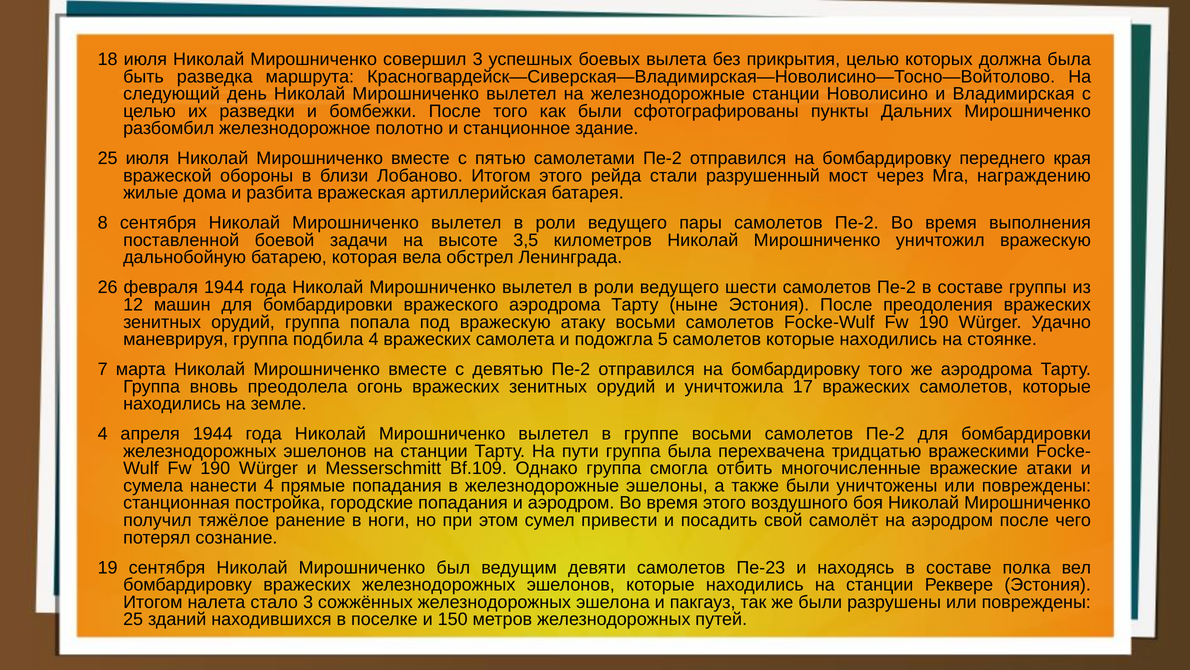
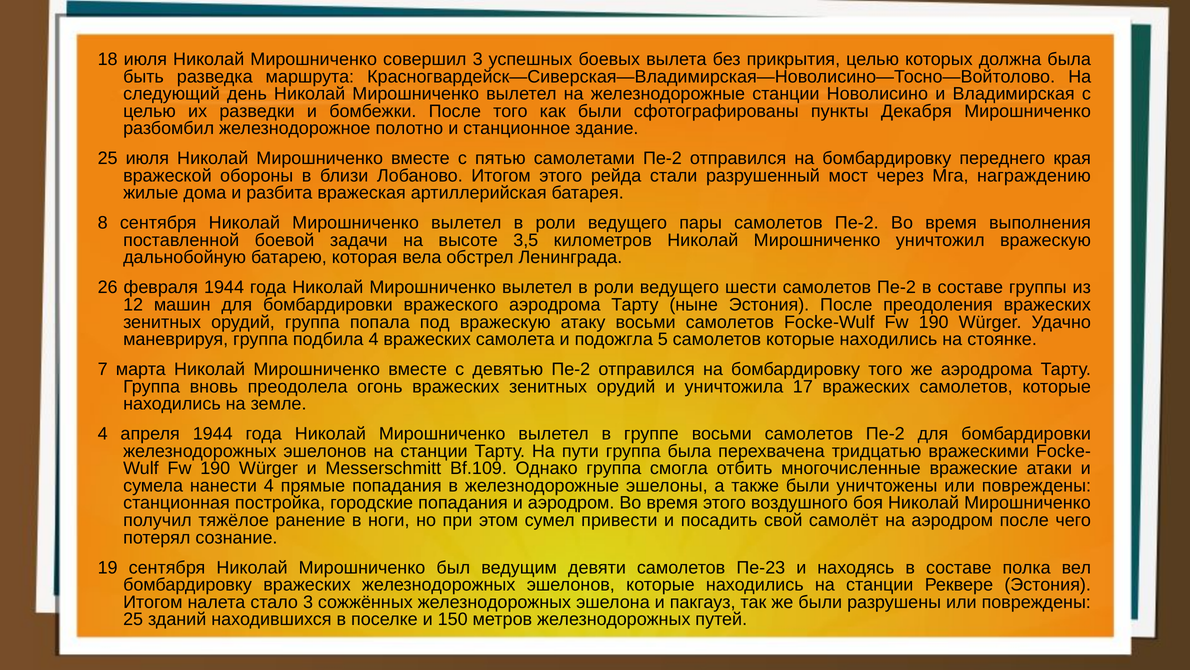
Дальних: Дальних -> Декабря (916, 111)
